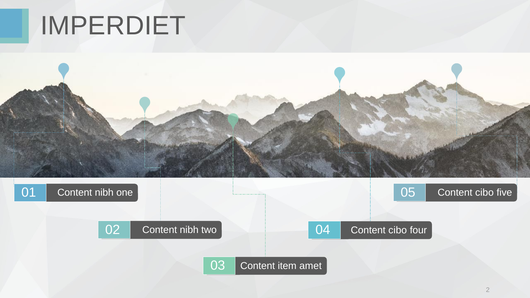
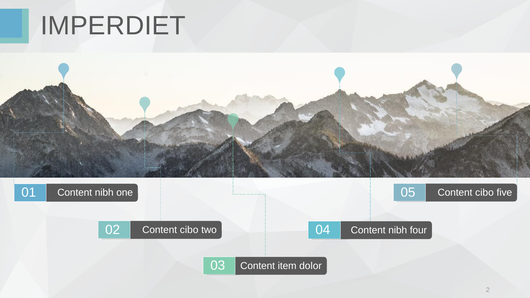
nibh: nibh -> cibo (189, 230)
cibo: cibo -> nibh (398, 230)
amet: amet -> dolor (311, 266)
